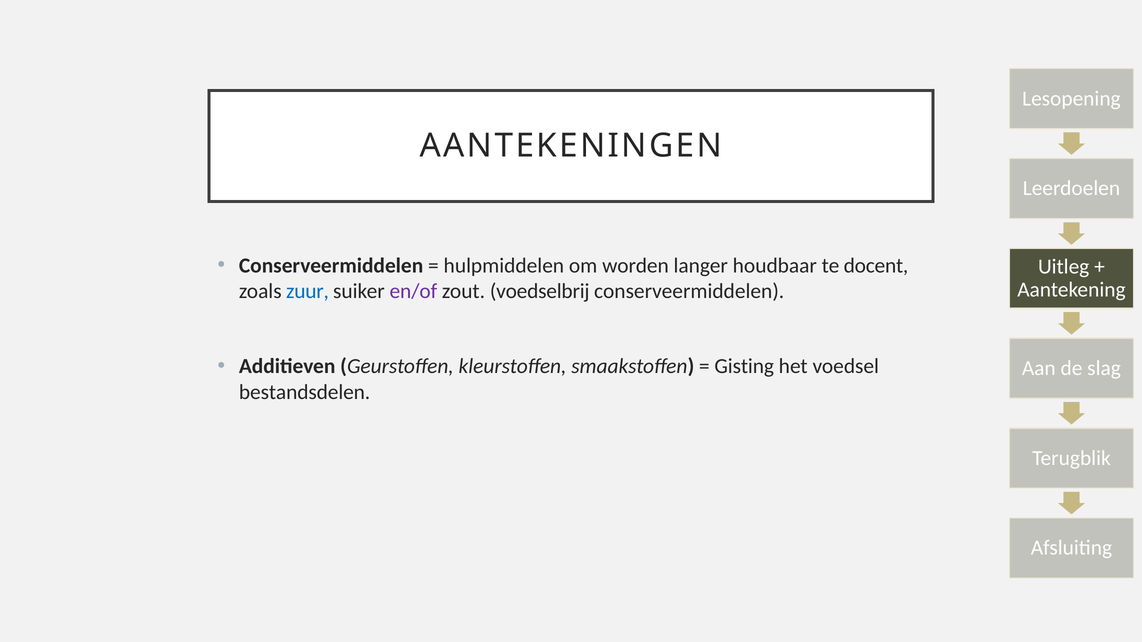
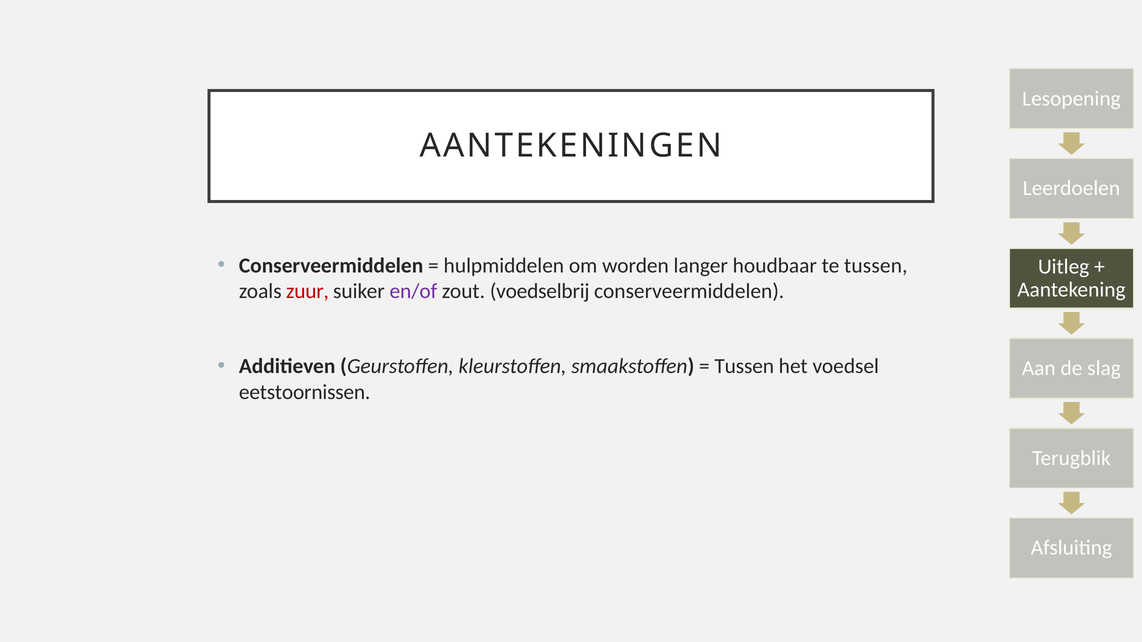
te docent: docent -> tussen (876, 266)
zuur colour: blue -> red (307, 291)
Gisting: Gisting -> Tussen (744, 367)
bestandsdelen: bestandsdelen -> eetstoornissen (305, 392)
